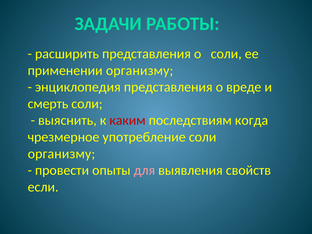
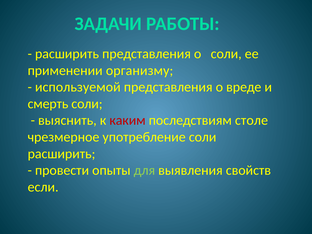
энциклопедия: энциклопедия -> используемой (78, 87)
когда: когда -> столе (251, 120)
организму: организму -> расширить (61, 154)
для colour: pink -> light green (144, 170)
